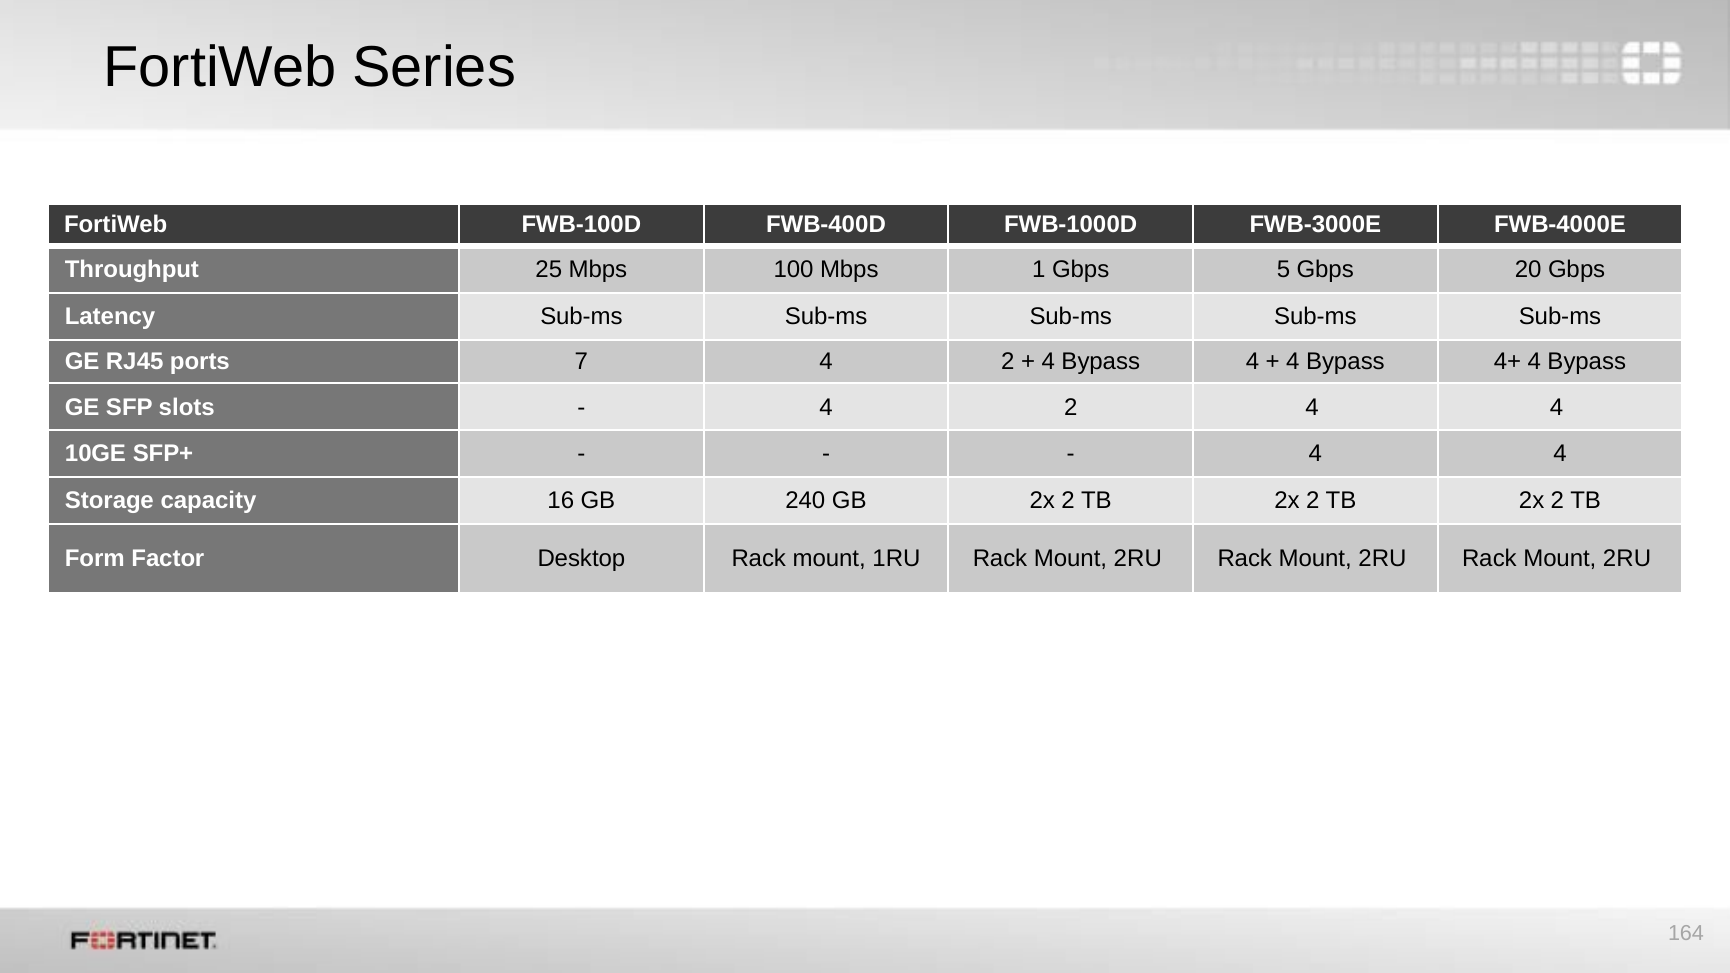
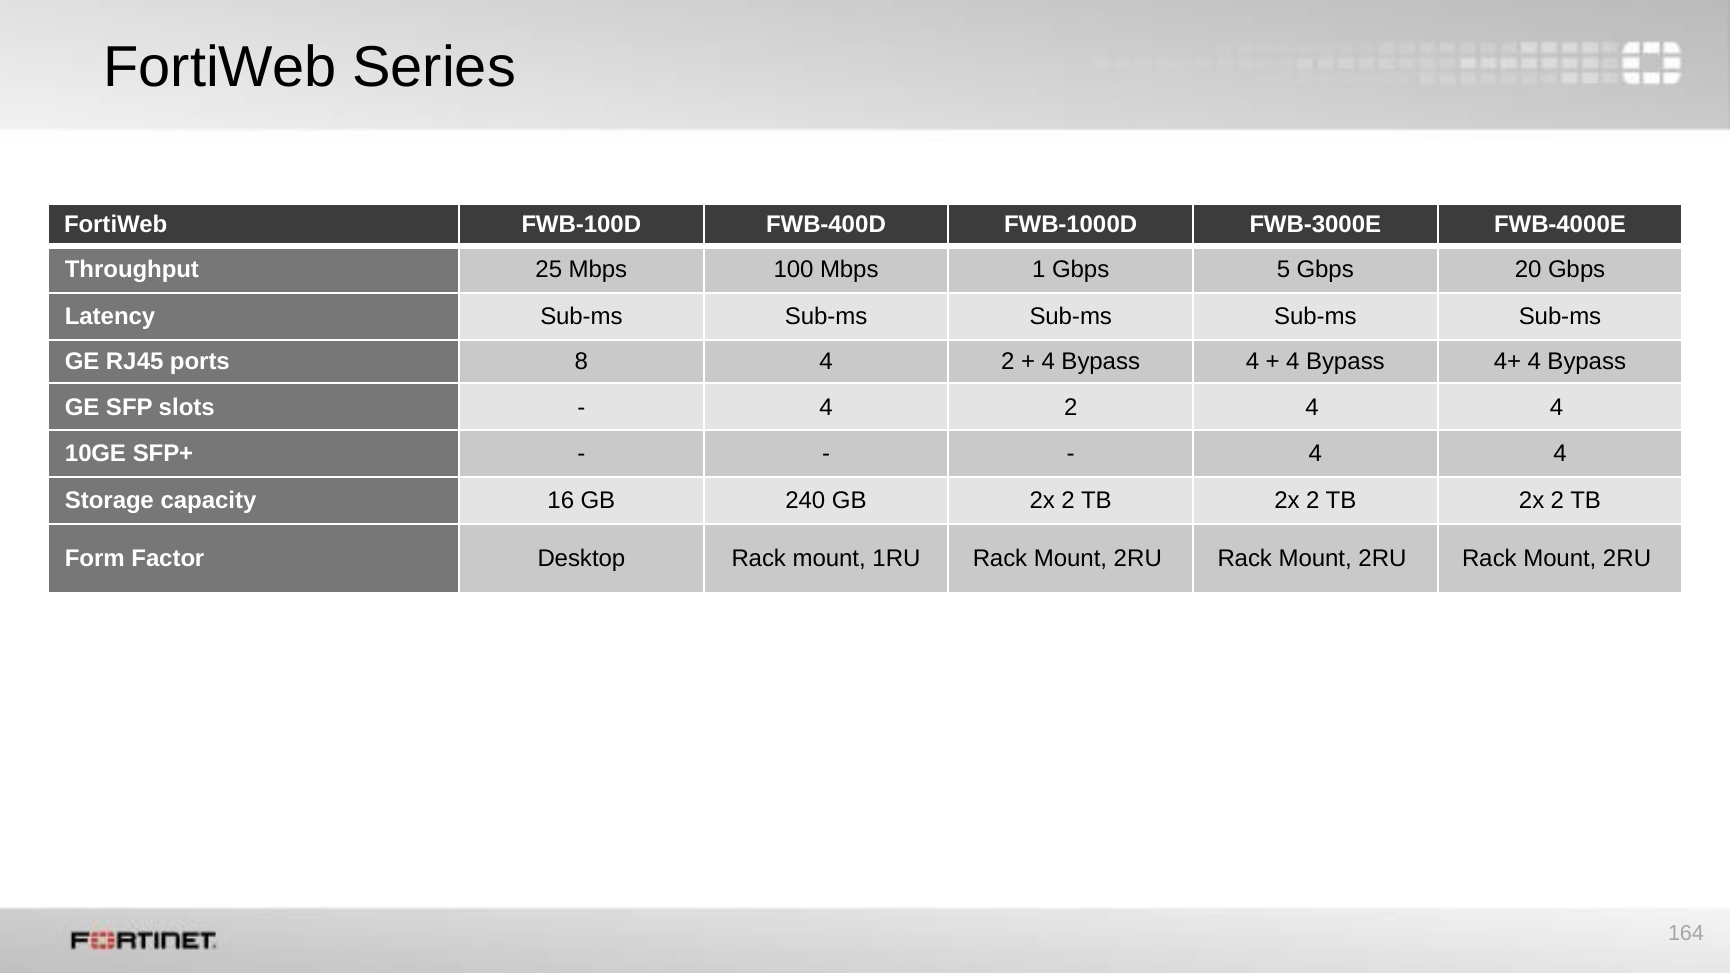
7: 7 -> 8 (581, 362)
